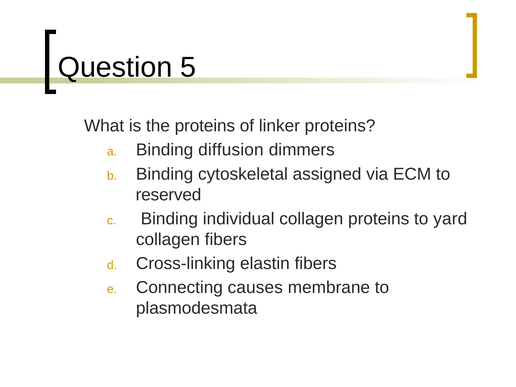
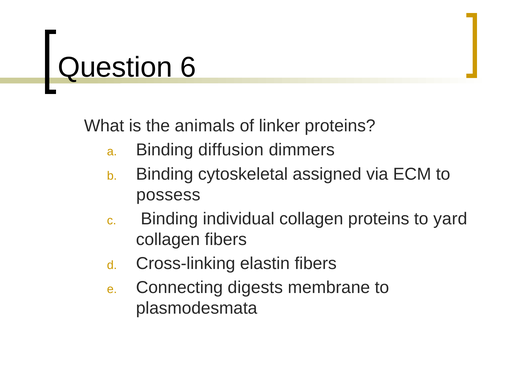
5: 5 -> 6 (188, 67)
the proteins: proteins -> animals (205, 126)
reserved: reserved -> possess (168, 195)
causes: causes -> digests (255, 288)
